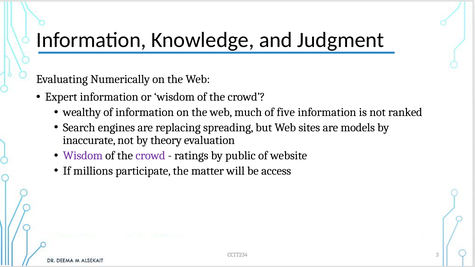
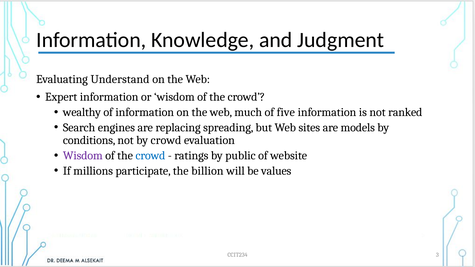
Numerically: Numerically -> Understand (120, 79)
inaccurate: inaccurate -> conditions (89, 140)
by theory: theory -> crowd (166, 140)
crowd colour: purple -> blue (150, 156)
matter: matter -> billion (207, 171)
access: access -> values (276, 171)
